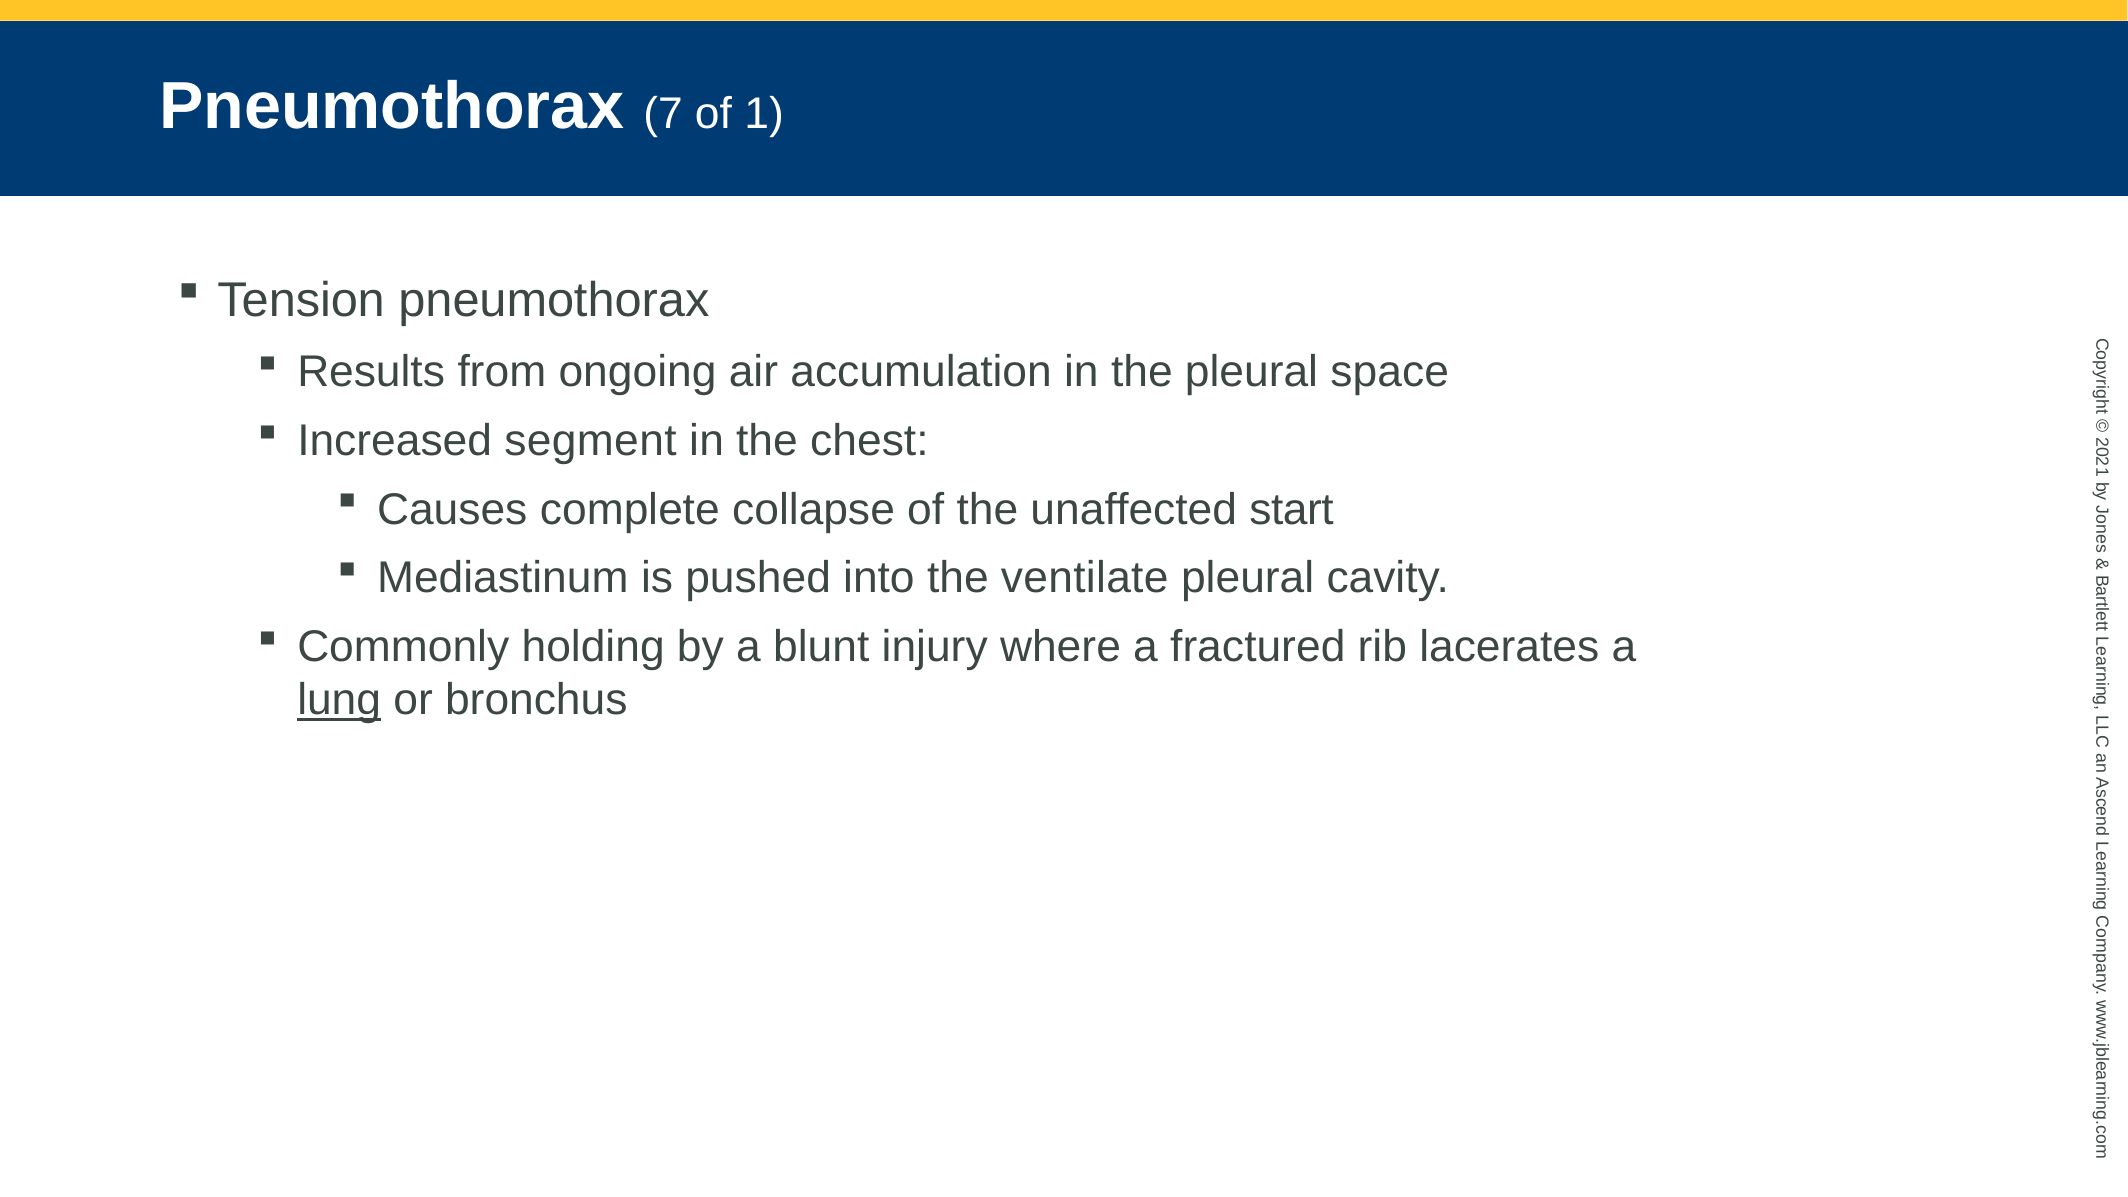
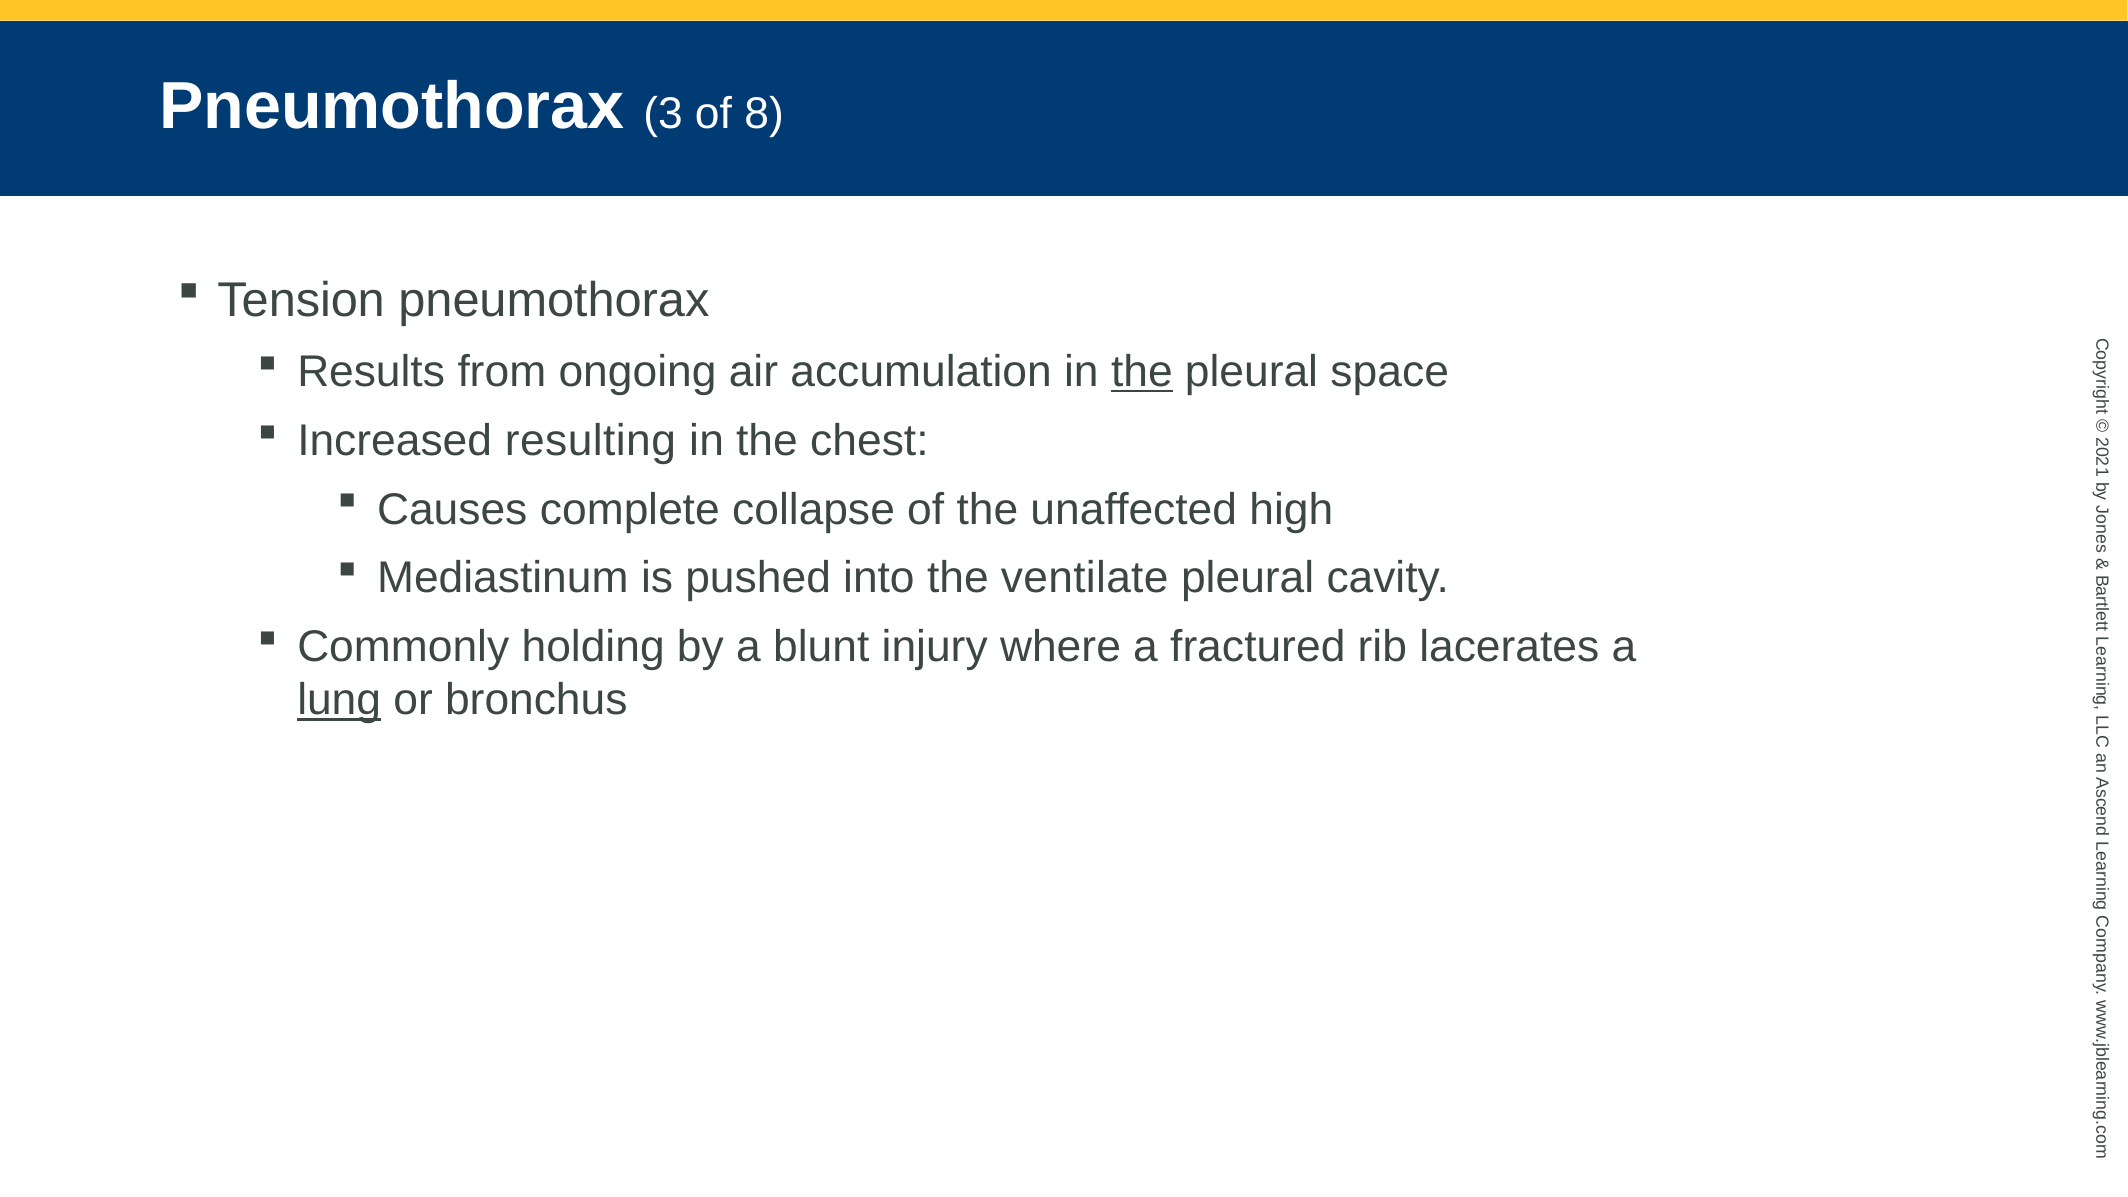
7: 7 -> 3 (663, 114)
of 1: 1 -> 8 (764, 114)
the underline: none -> present (1142, 372)
segment: segment -> resulting (590, 441)
start: start -> high (1291, 509)
